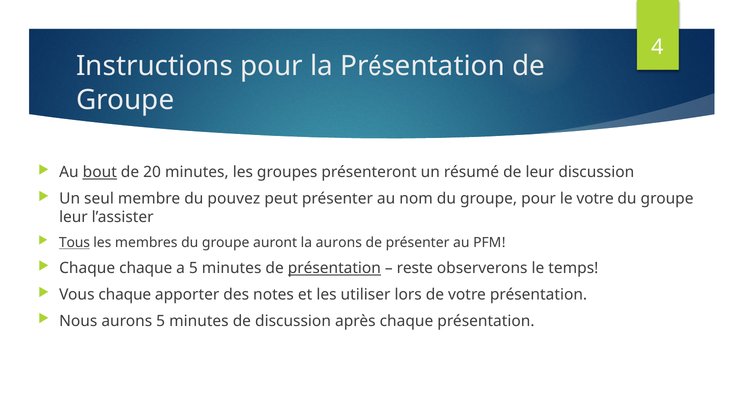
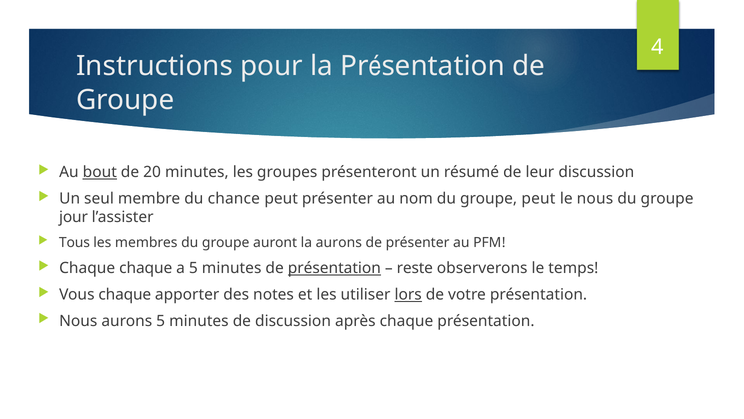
pouvez: pouvez -> chance (234, 198)
groupe pour: pour -> peut (538, 198)
le votre: votre -> nous (595, 198)
leur: leur -> jour (73, 217)
Tous underline: present -> none (74, 242)
lors underline: none -> present (408, 294)
